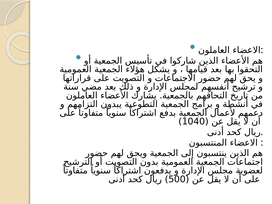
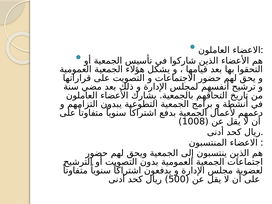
1040: 1040 -> 1008 (194, 122)
